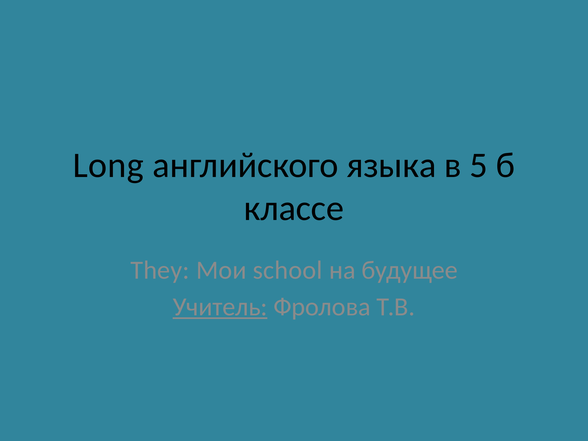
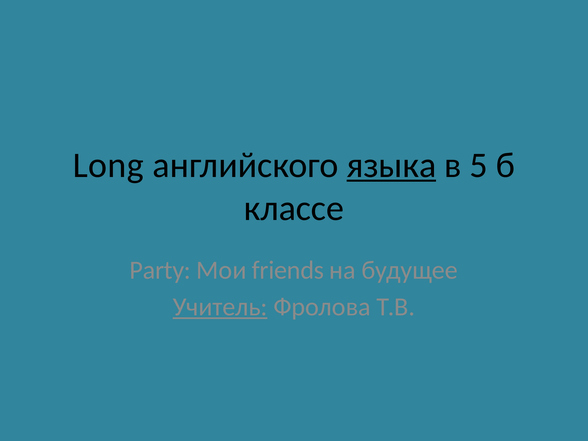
языка underline: none -> present (391, 165)
They: They -> Party (160, 270)
school: school -> friends (288, 270)
